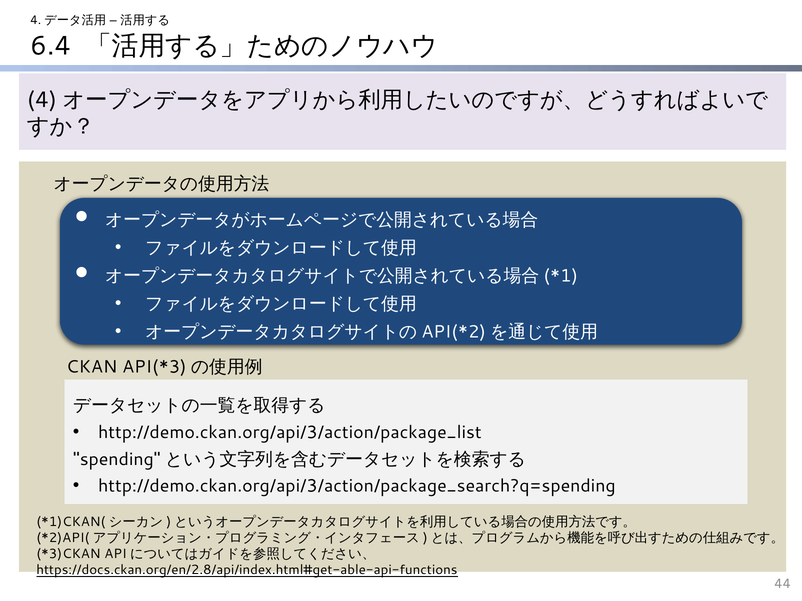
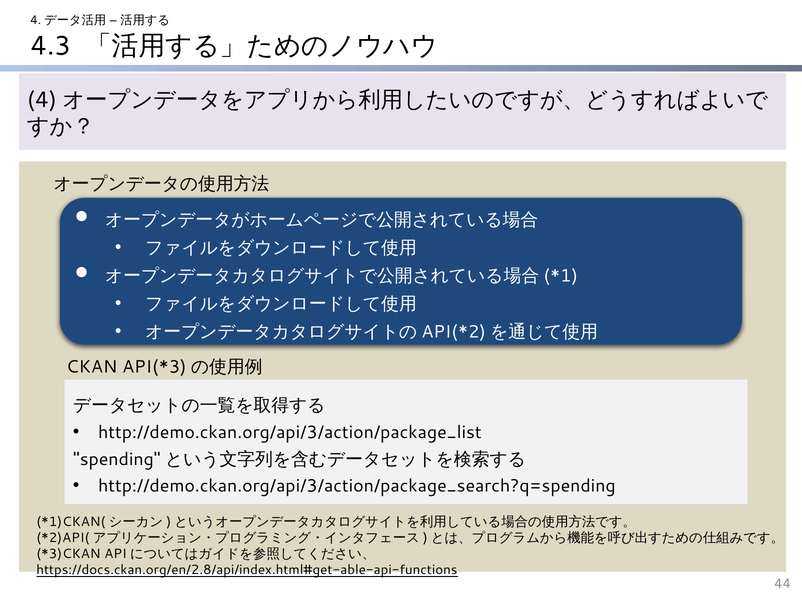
6.4: 6.4 -> 4.3 (51, 46)
